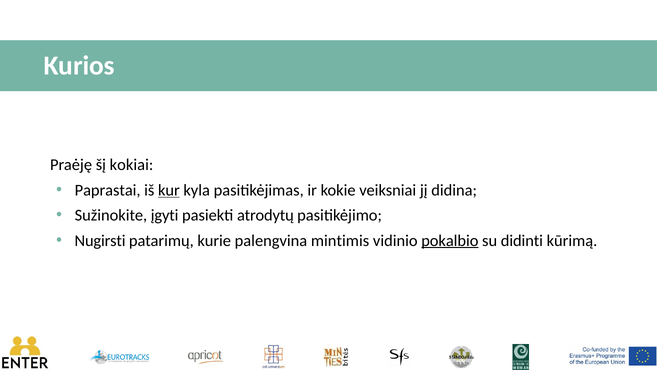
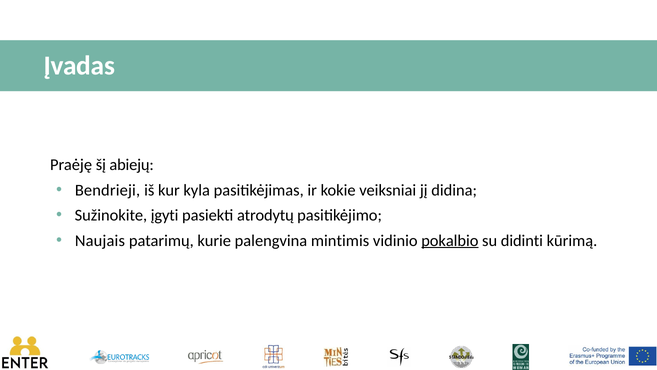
Kurios: Kurios -> Įvadas (79, 65)
kokiai: kokiai -> abiejų (132, 165)
Paprastai: Paprastai -> Bendrieji (108, 190)
kur underline: present -> none (169, 190)
Nugirsti: Nugirsti -> Naujais (100, 240)
